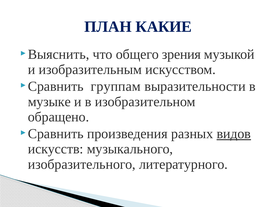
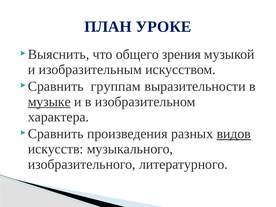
КАКИЕ: КАКИЕ -> УРОКЕ (164, 27)
музыке underline: none -> present (49, 102)
обращено: обращено -> характера (58, 117)
